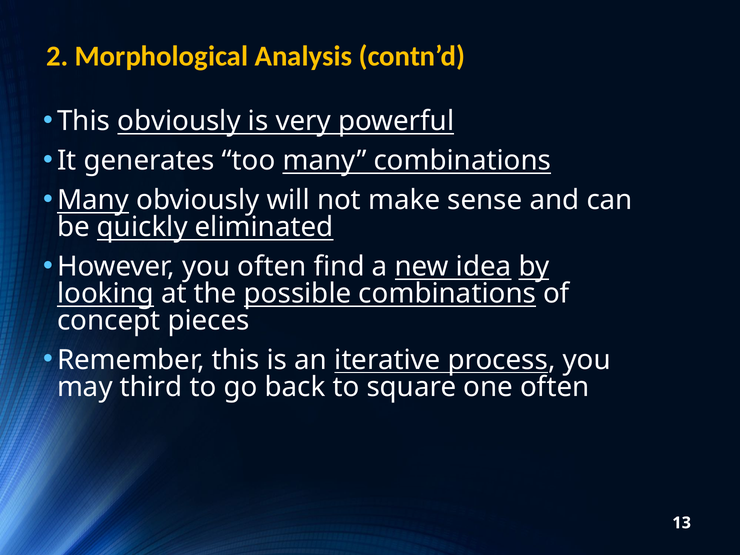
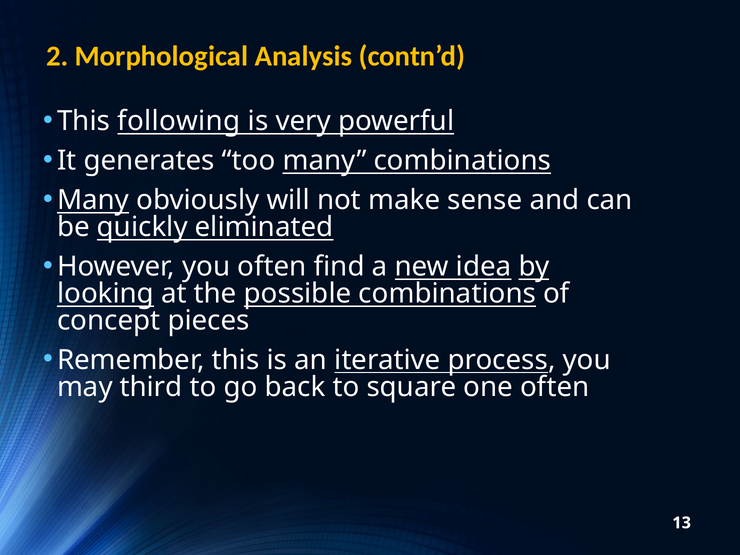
This obviously: obviously -> following (179, 121)
